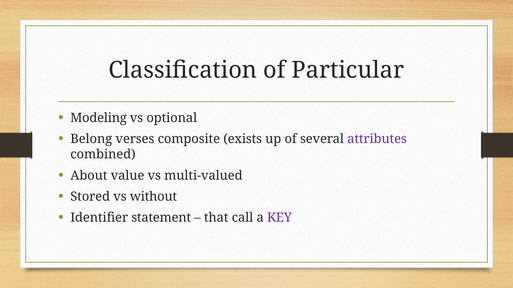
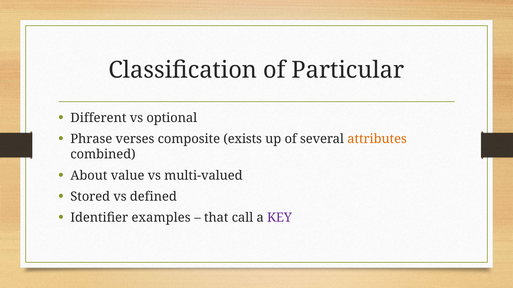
Modeling: Modeling -> Different (98, 118)
Belong: Belong -> Phrase (91, 139)
attributes colour: purple -> orange (377, 139)
without: without -> defined (153, 197)
statement: statement -> examples (161, 218)
